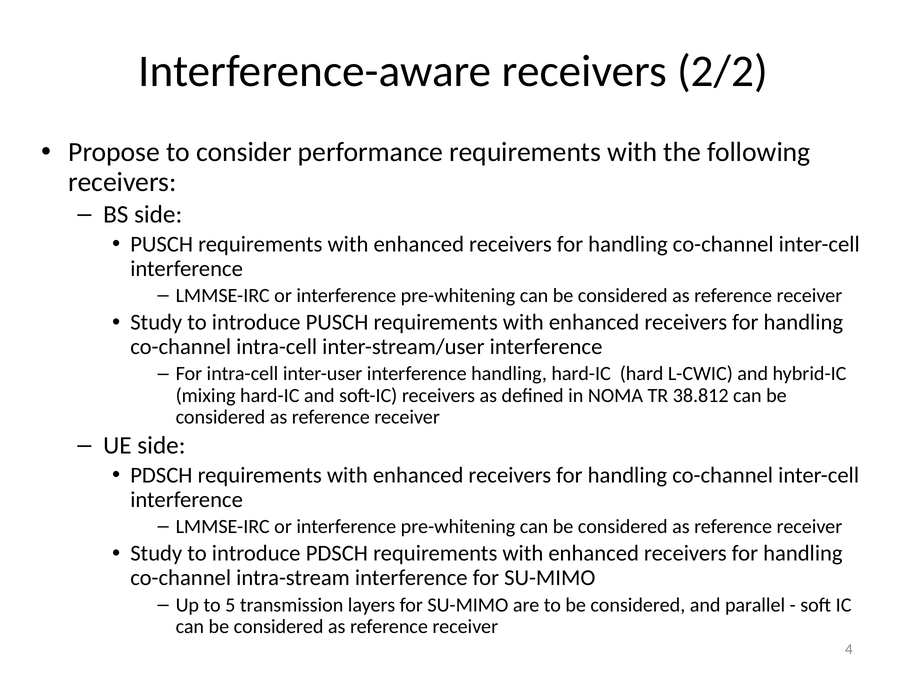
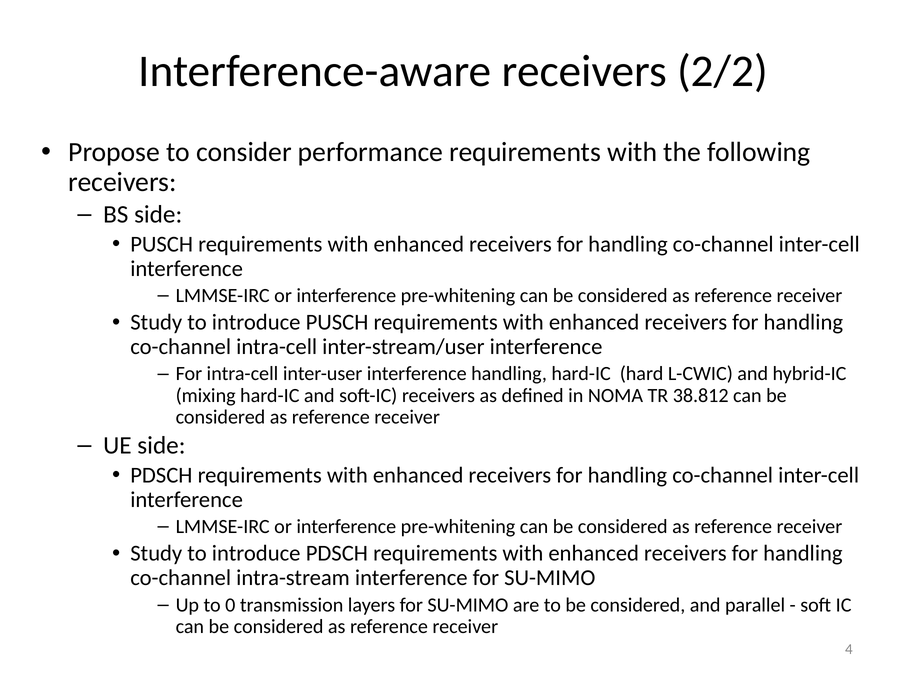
5: 5 -> 0 (230, 605)
